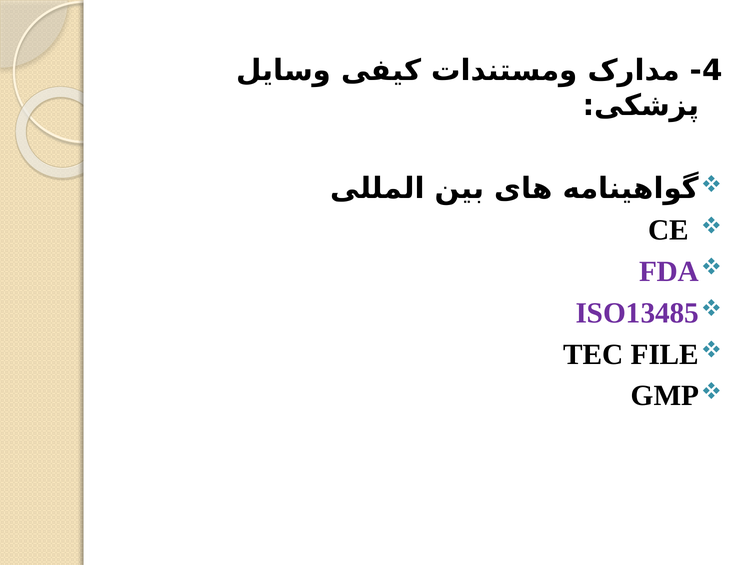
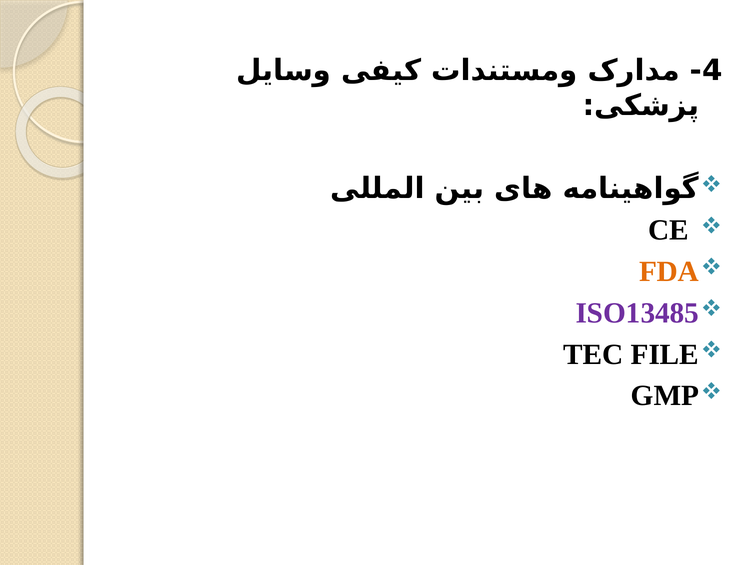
FDA colour: purple -> orange (669, 272)
